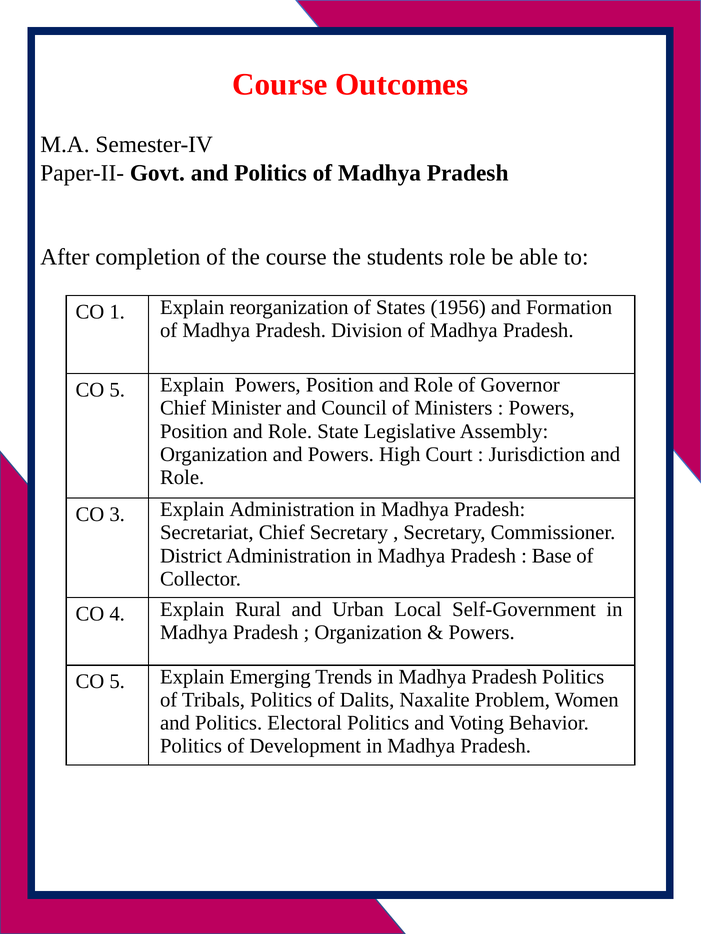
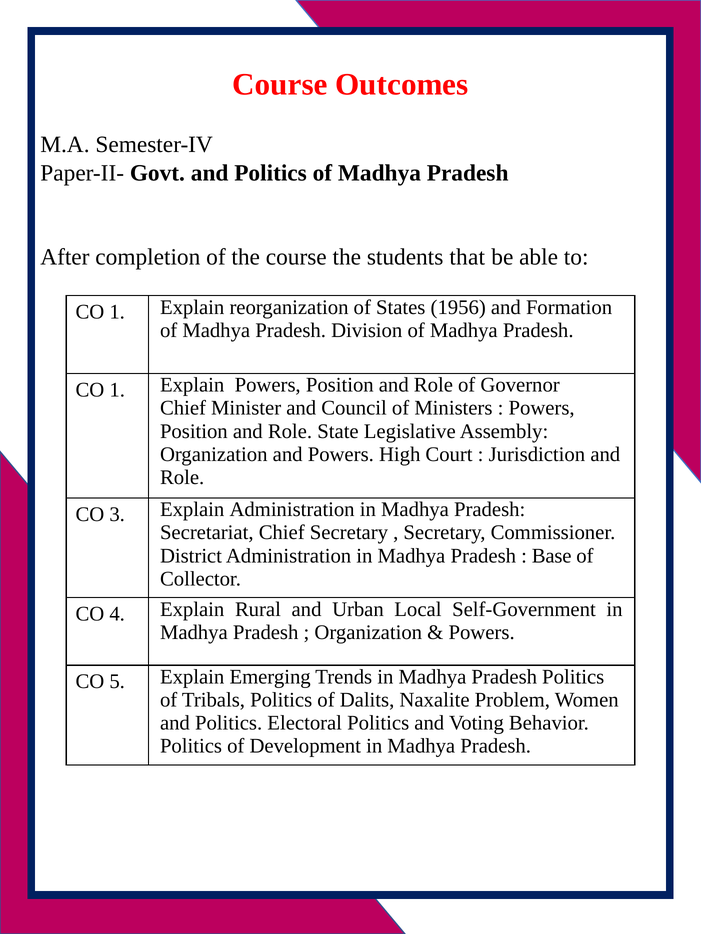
students role: role -> that (467, 257)
5: 5 -> 1 (117, 390)
